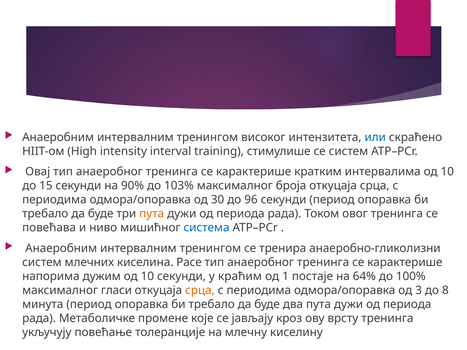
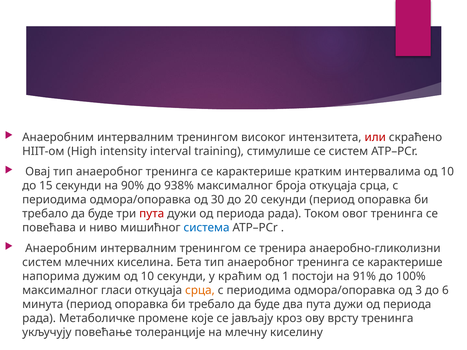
или colour: blue -> red (375, 137)
103%: 103% -> 938% (179, 186)
96: 96 -> 20 (251, 200)
пута colour: orange -> red (152, 214)
Расе: Расе -> Бета (189, 262)
постаје: постаје -> постоји (313, 276)
64%: 64% -> 91% (364, 276)
8: 8 -> 6 (445, 290)
